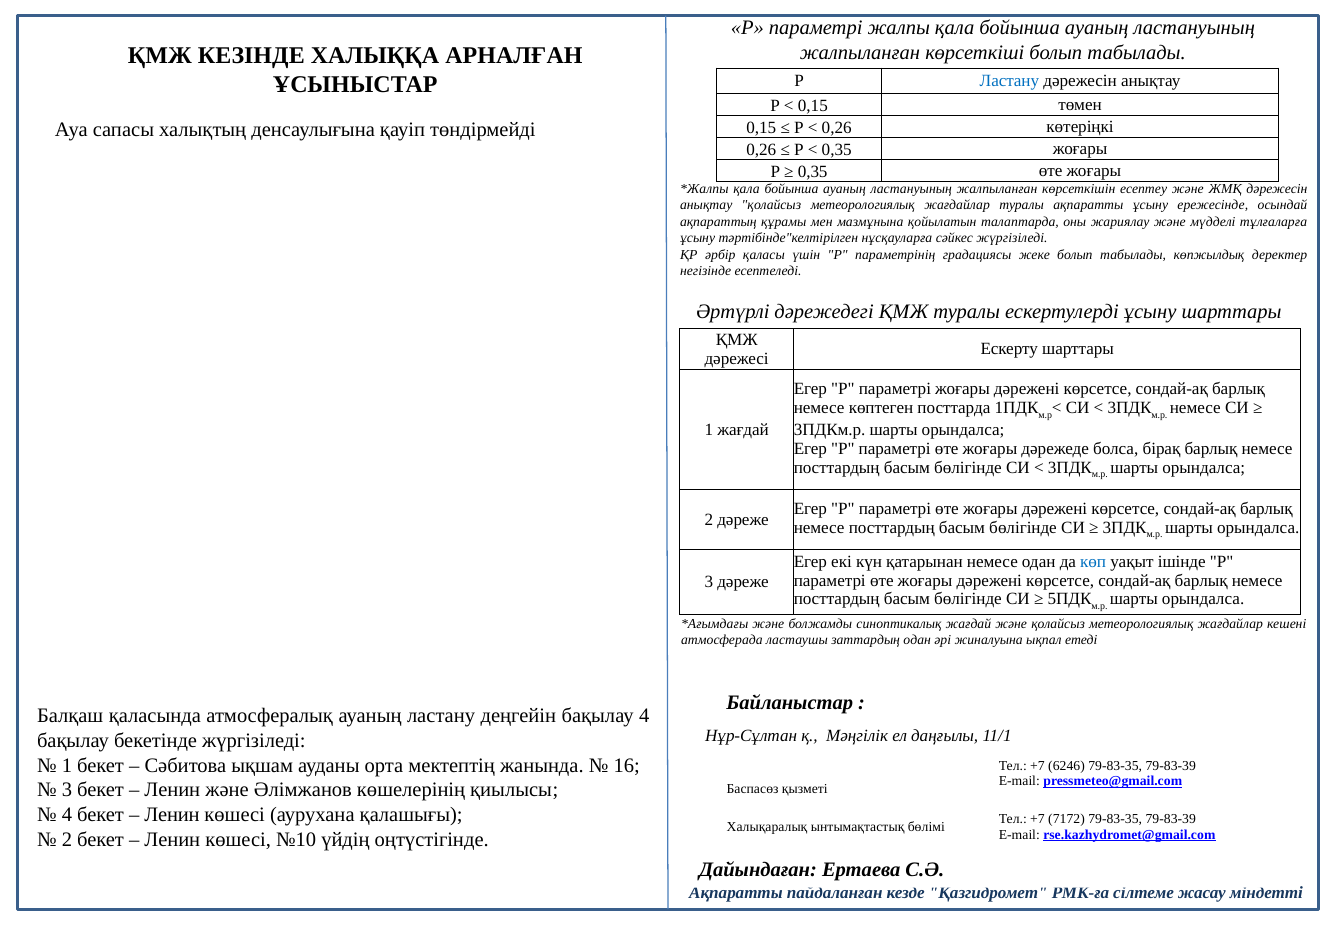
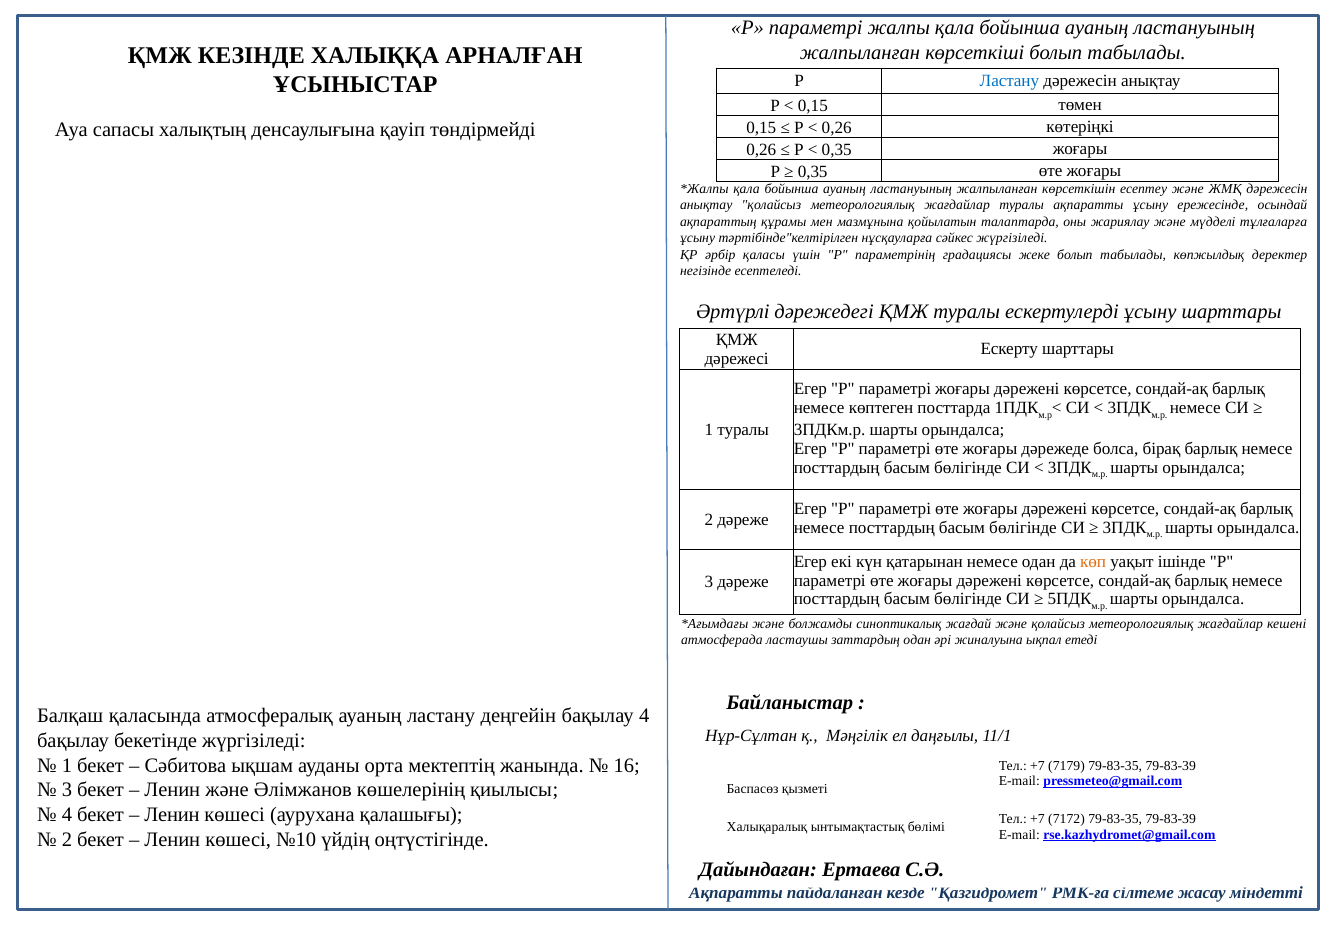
1 жағдай: жағдай -> туралы (743, 430)
көп colour: blue -> orange (1093, 561)
6246: 6246 -> 7179 (1067, 766)
